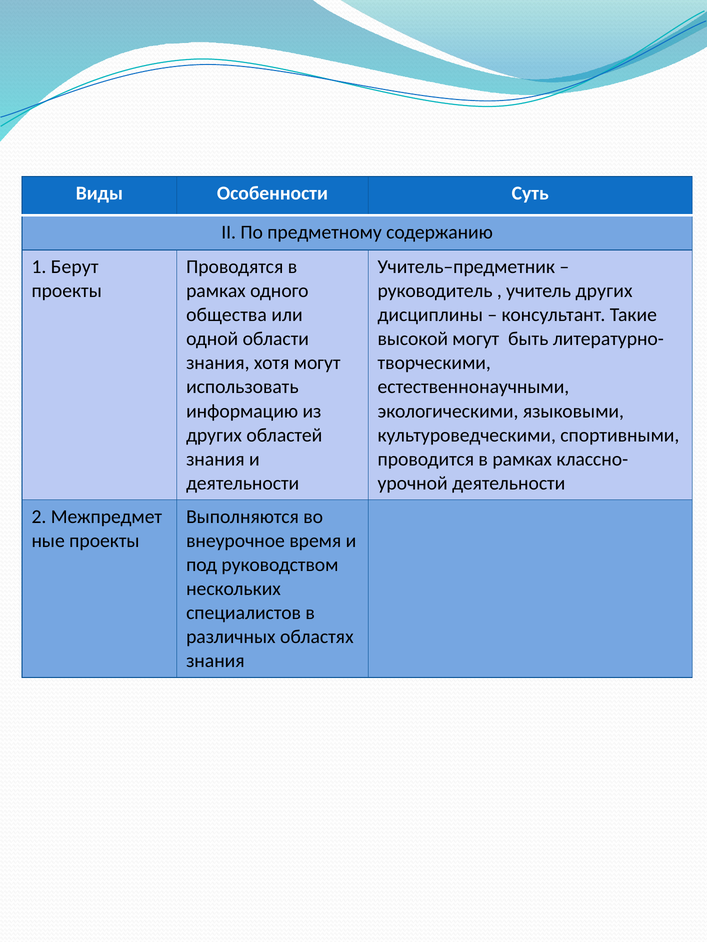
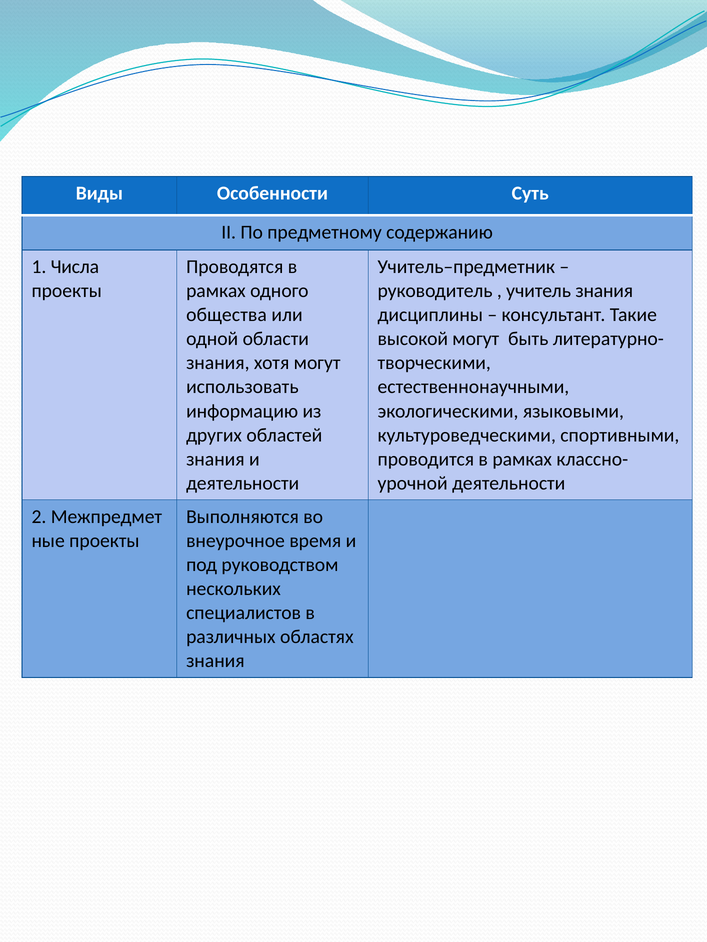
Берут: Берут -> Числа (75, 267)
учитель других: других -> знания (604, 291)
